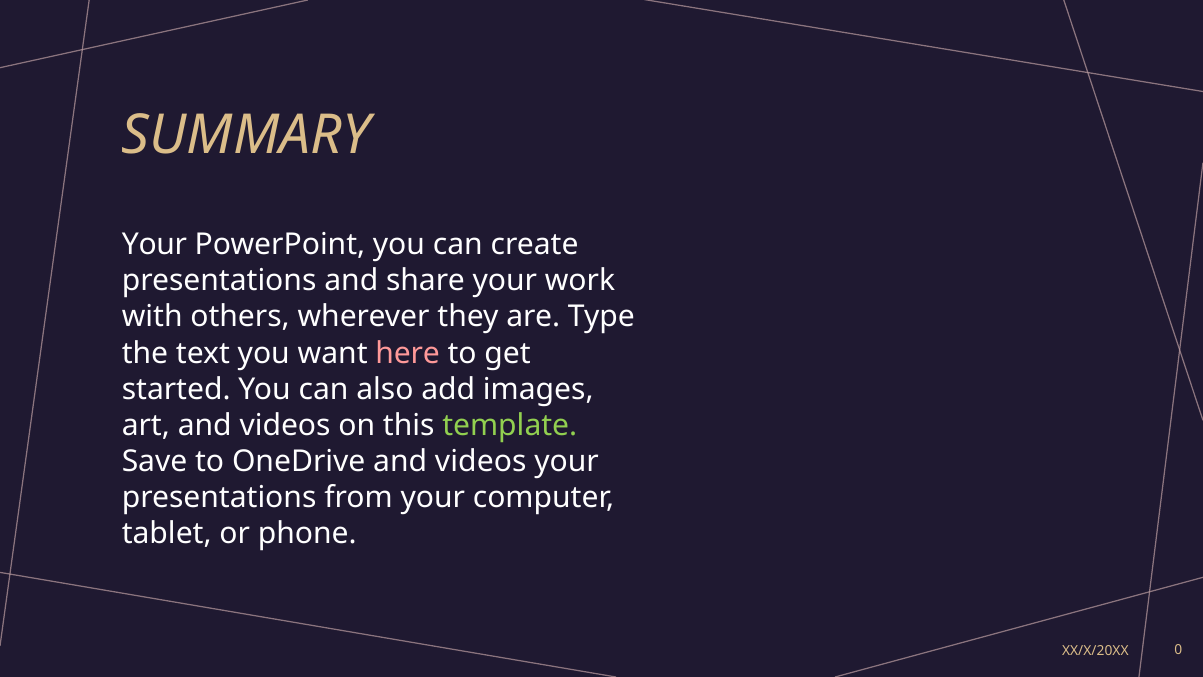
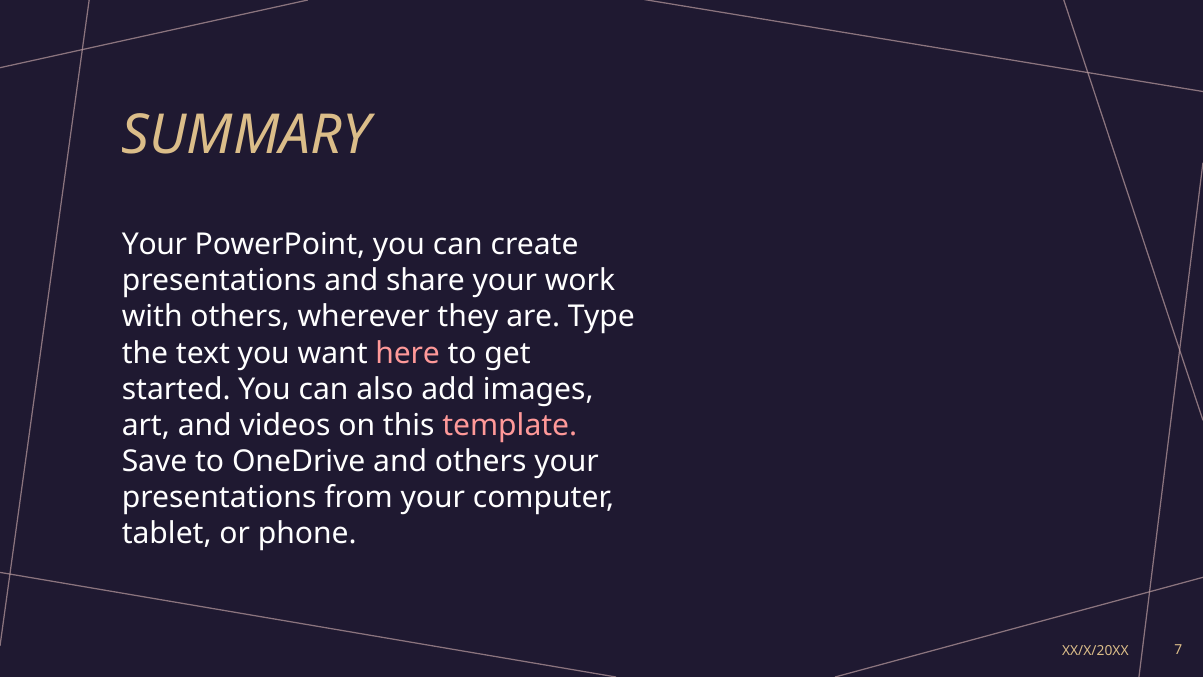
template colour: light green -> pink (510, 425)
OneDrive and videos: videos -> others (481, 461)
0: 0 -> 7 (1178, 649)
